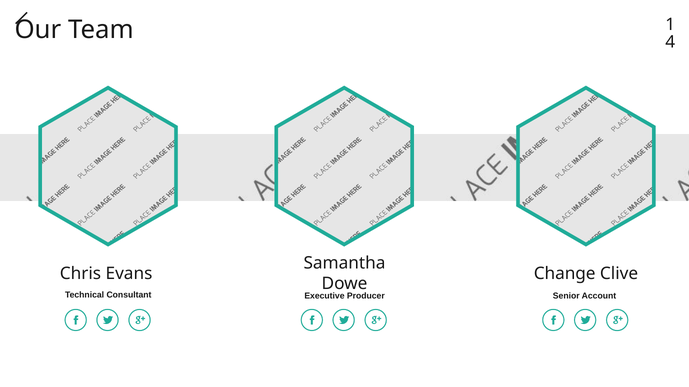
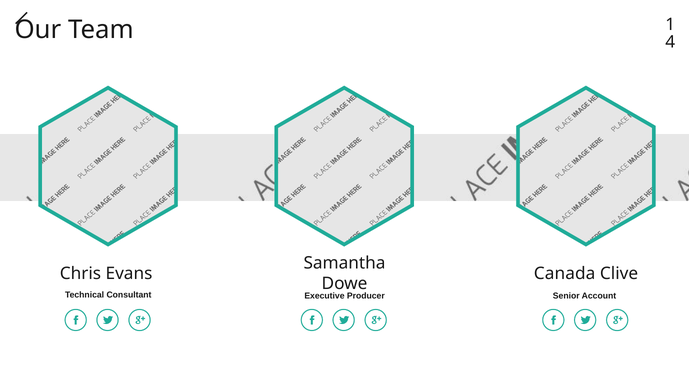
Change: Change -> Canada (565, 274)
